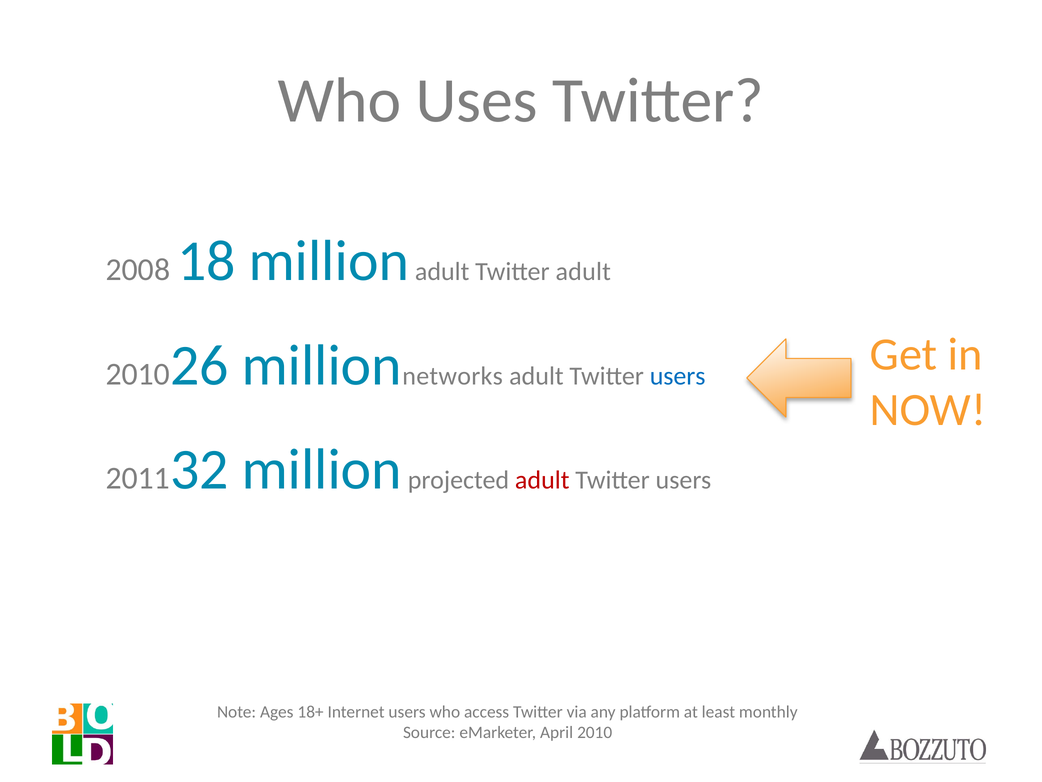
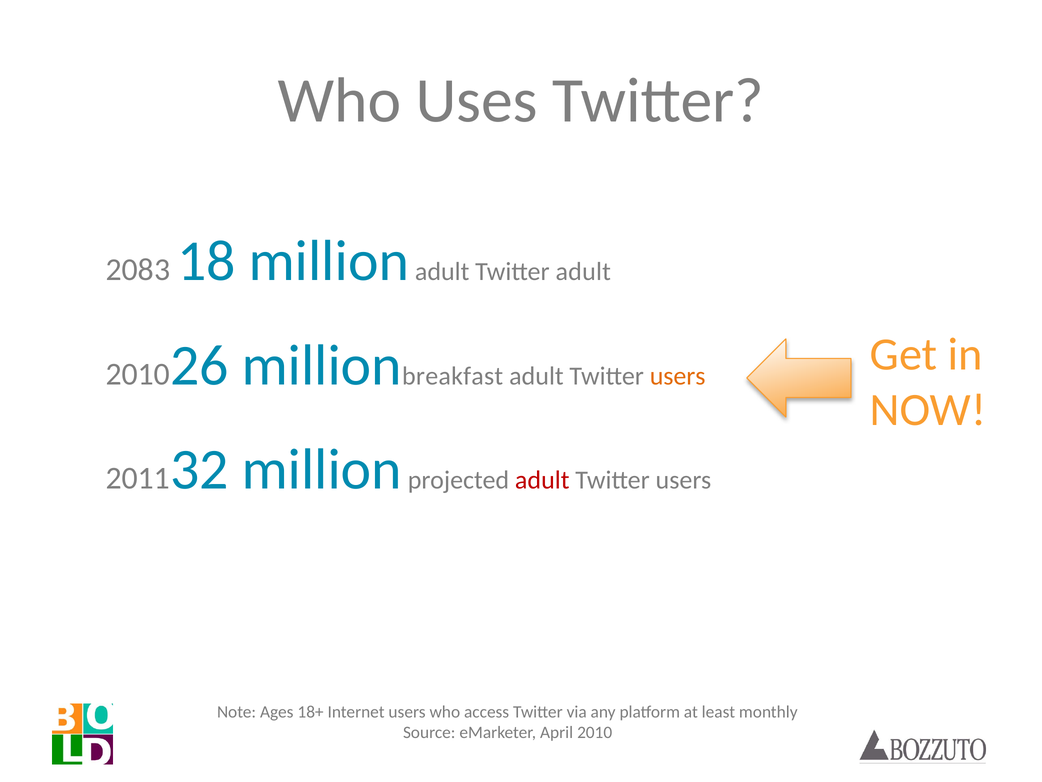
2008: 2008 -> 2083 (138, 270)
networks: networks -> breakfast (453, 376)
users colour: blue -> orange (678, 376)
